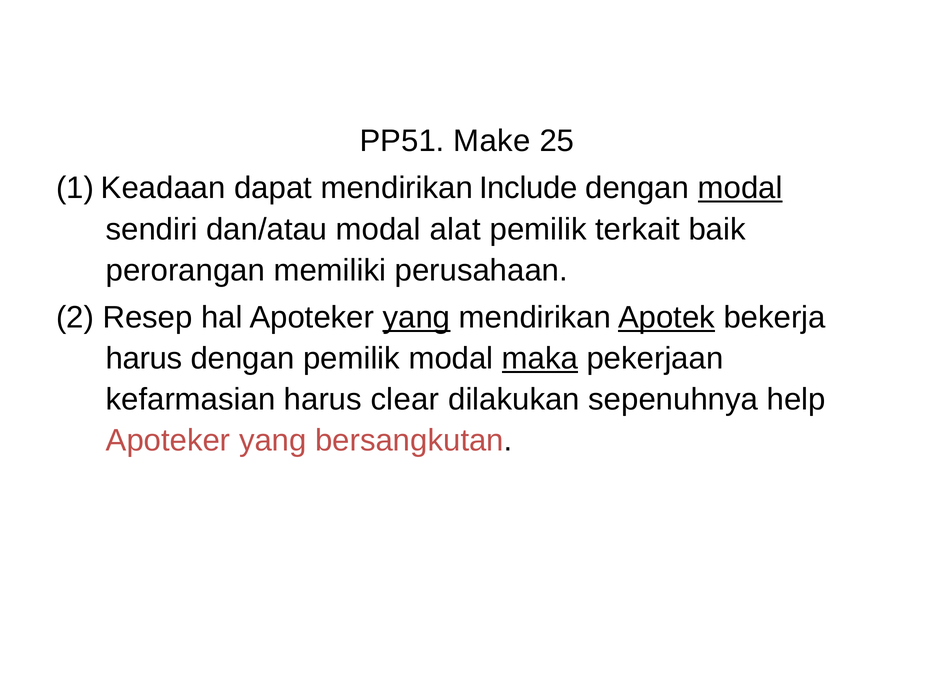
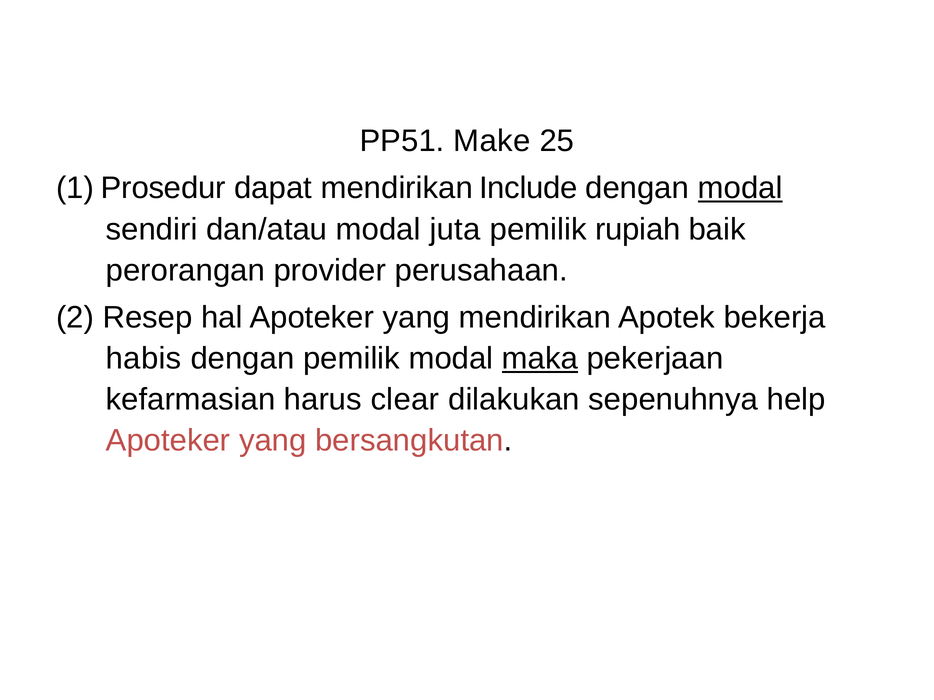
Keadaan: Keadaan -> Prosedur (163, 188)
alat: alat -> juta (455, 229)
terkait: terkait -> rupiah (638, 229)
memiliki: memiliki -> provider (330, 270)
yang underline: present -> none (417, 318)
Apotek underline: present -> none (666, 318)
harus: harus -> habis (144, 359)
